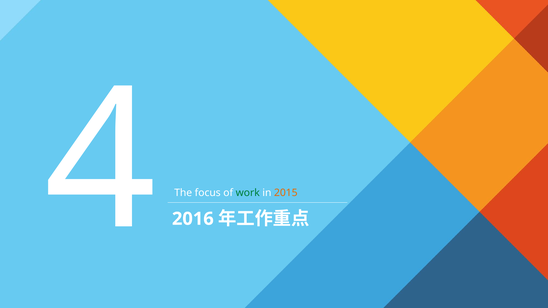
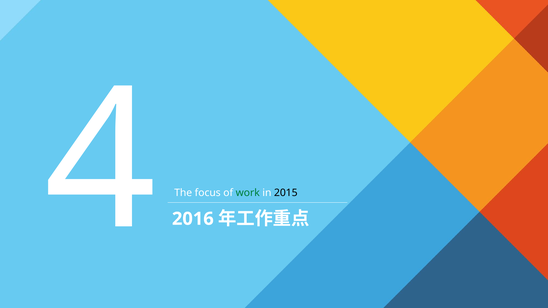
2015 colour: orange -> black (286, 193)
